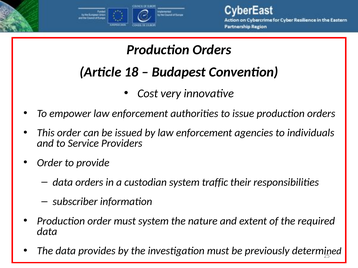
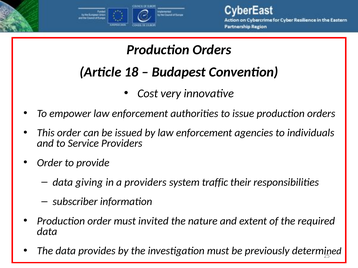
data orders: orders -> giving (89, 183)
a custodian: custodian -> providers (145, 183)
must system: system -> invited (153, 221)
